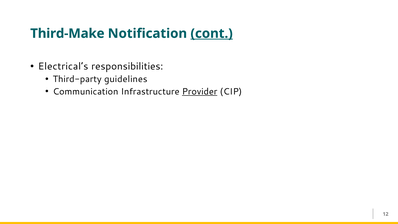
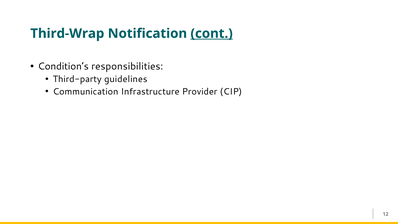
Third-Make: Third-Make -> Third-Wrap (67, 33)
Electrical’s: Electrical’s -> Condition’s (63, 66)
Provider underline: present -> none (200, 92)
